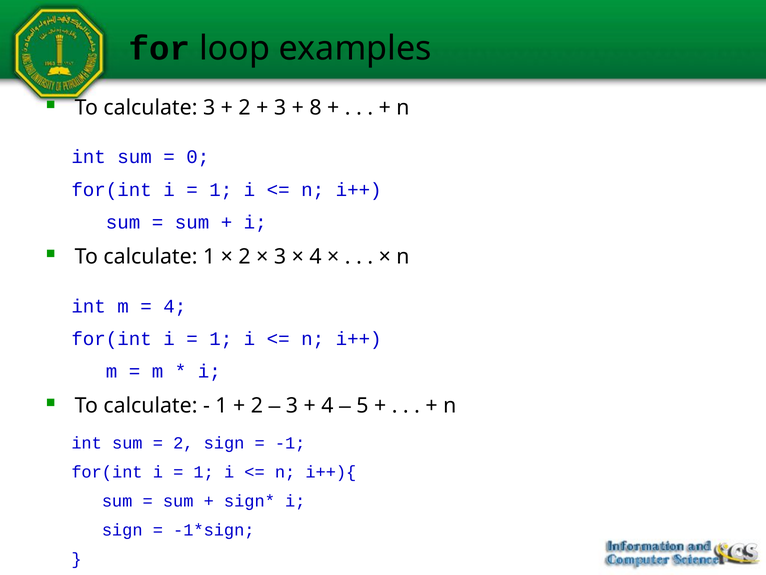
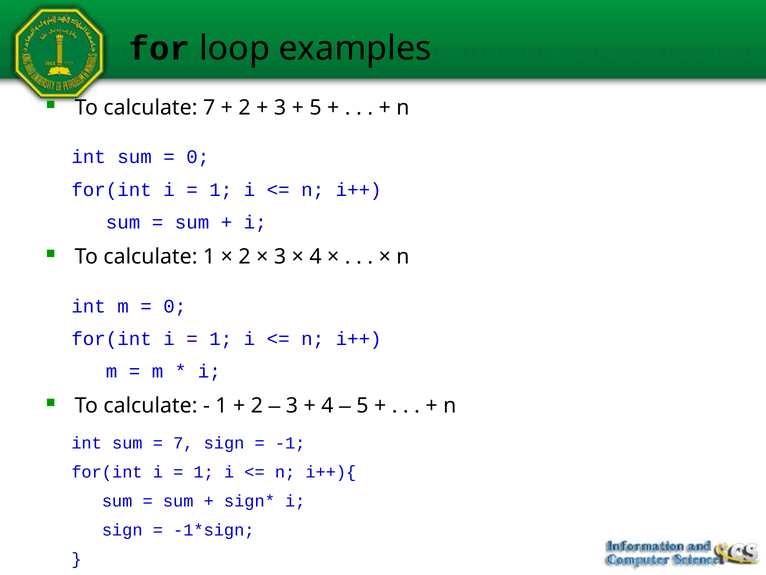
calculate 3: 3 -> 7 (209, 107)
8: 8 -> 5 (316, 107)
4: 4 -> 0 (175, 306)
2: 2 -> 7 (183, 443)
